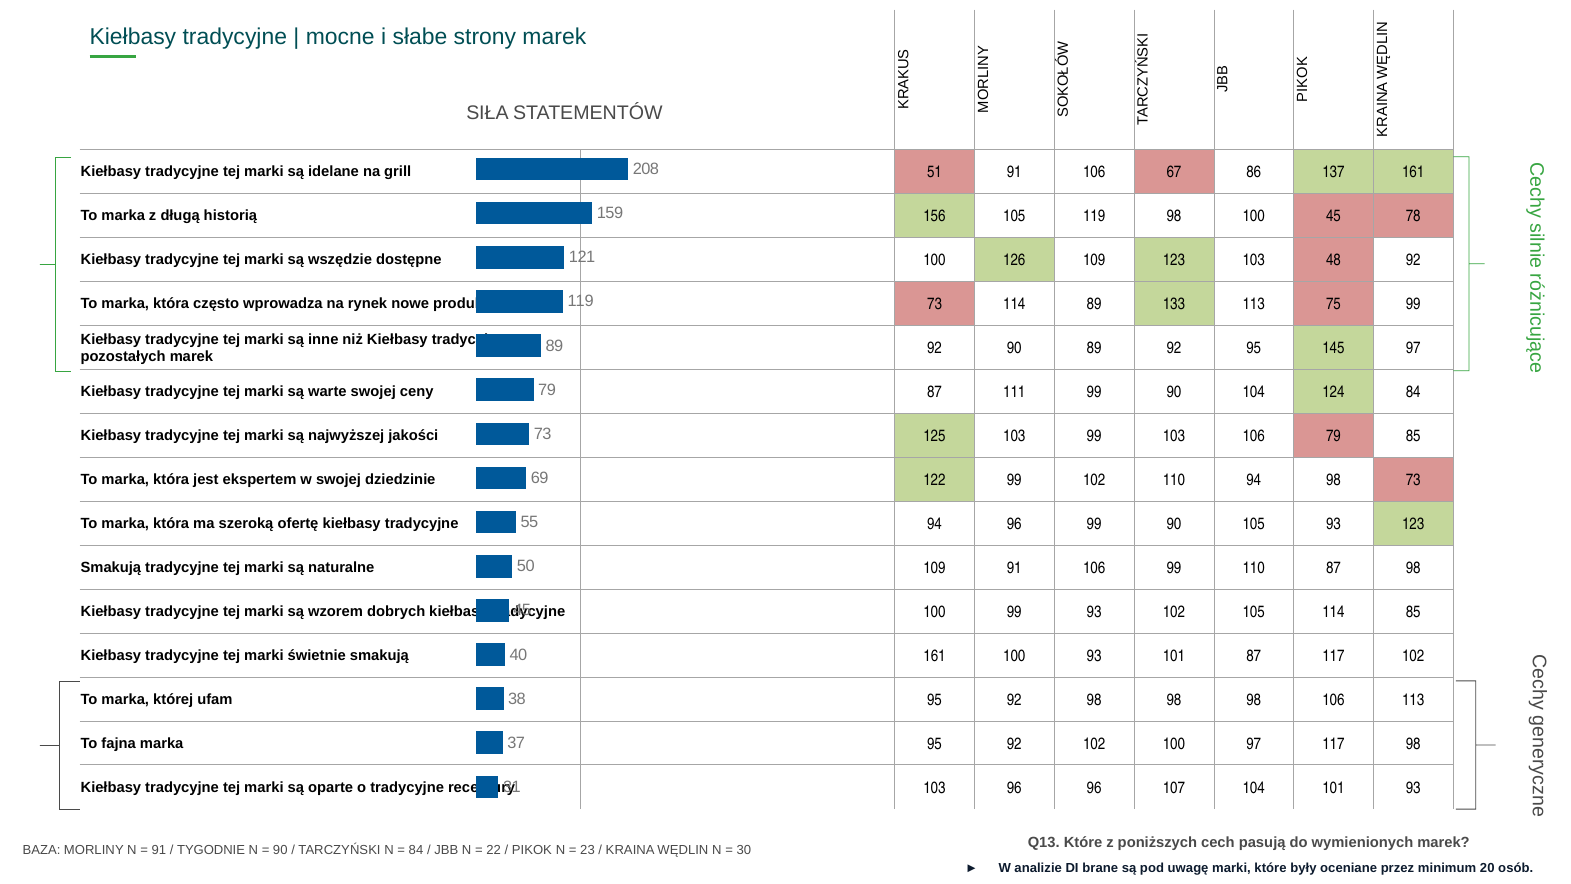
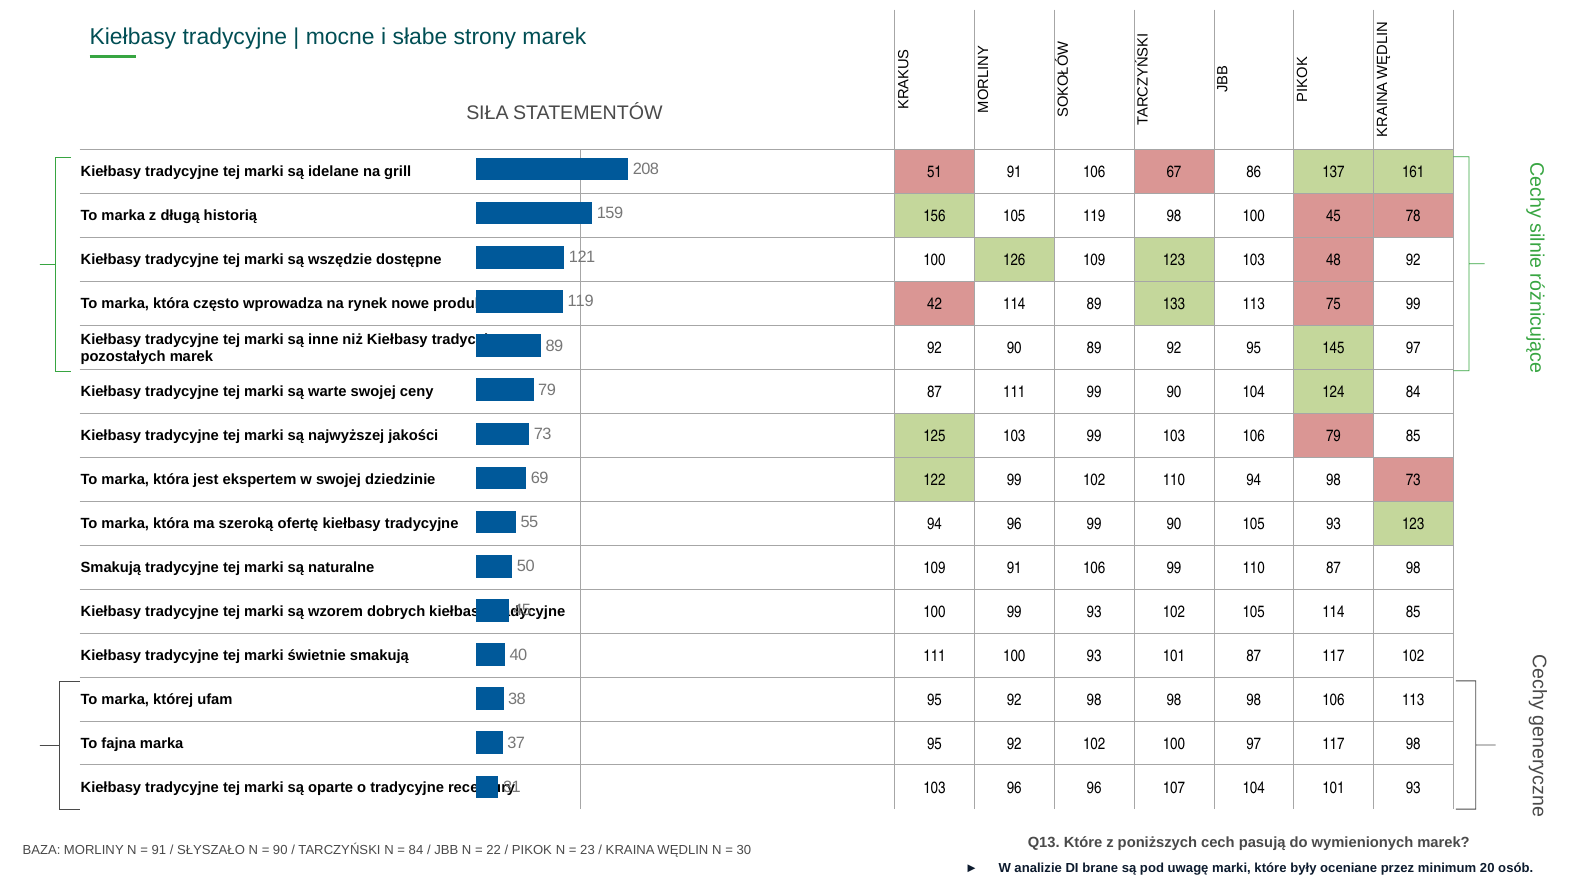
73: 73 -> 42 (935, 304)
smakują 161: 161 -> 111 (935, 656)
TYGODNIE: TYGODNIE -> SŁYSZAŁO (211, 850)
